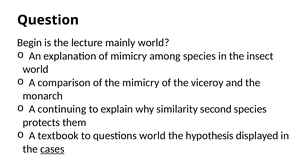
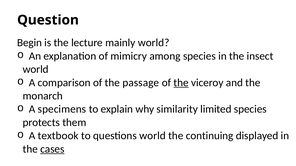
the mimicry: mimicry -> passage (141, 83)
the underline: none -> present (181, 83)
continuing: continuing -> specimens (62, 109)
second: second -> limited (216, 109)
hypothesis: hypothesis -> continuing (210, 136)
